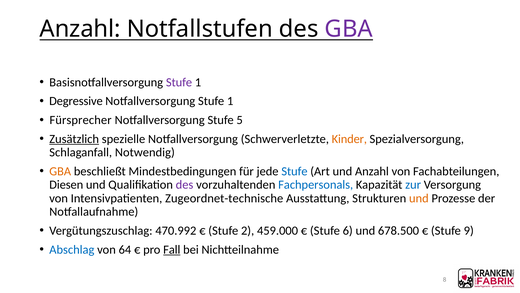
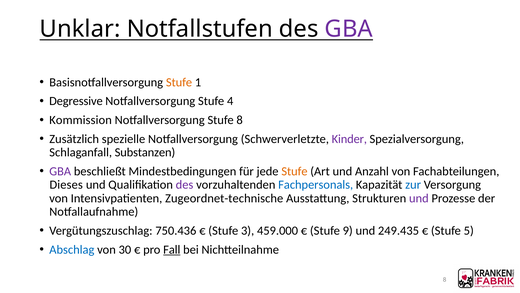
Anzahl: Anzahl -> Unklar (80, 29)
Stufe colour: purple -> orange (179, 82)
Notfallversorgung Stufe 1: 1 -> 4 (230, 101)
Fürsprecher: Fürsprecher -> Kommission (81, 120)
Stufe 5: 5 -> 8 (240, 120)
Zusätzlich underline: present -> none (74, 139)
Kinder colour: orange -> purple (349, 139)
Notwendig: Notwendig -> Substanzen (145, 152)
GBA colour: orange -> purple (60, 171)
Stufe colour: blue -> orange (294, 171)
Diesen: Diesen -> Dieses (66, 185)
und colour: orange -> purple (419, 198)
470.992: 470.992 -> 750.436 (176, 230)
2: 2 -> 3 (248, 230)
6: 6 -> 9 (348, 230)
678.500: 678.500 -> 249.435 (398, 230)
9: 9 -> 5 (469, 230)
64: 64 -> 30 (125, 249)
